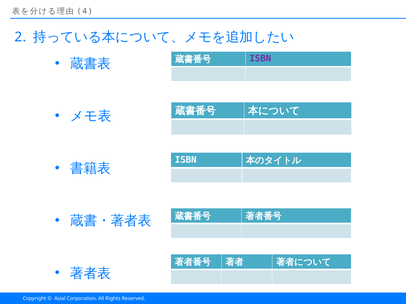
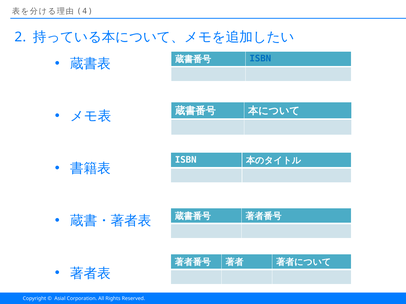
ISBN colour: purple -> blue (260, 59)
